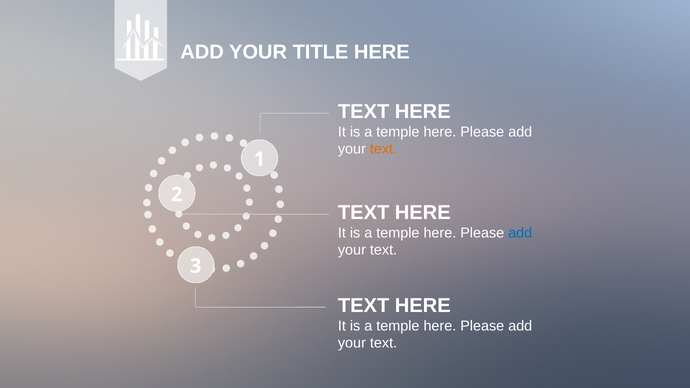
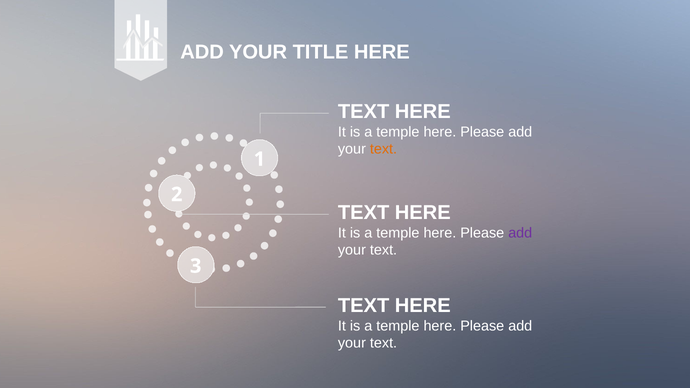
add colour: blue -> purple (520, 233)
